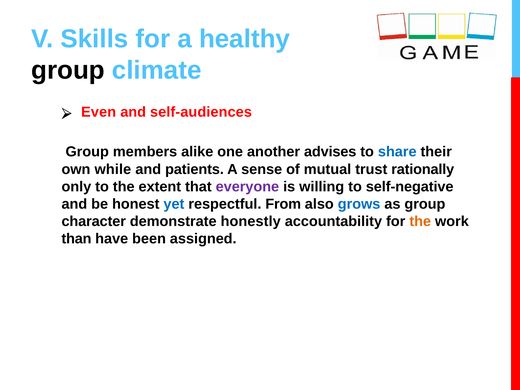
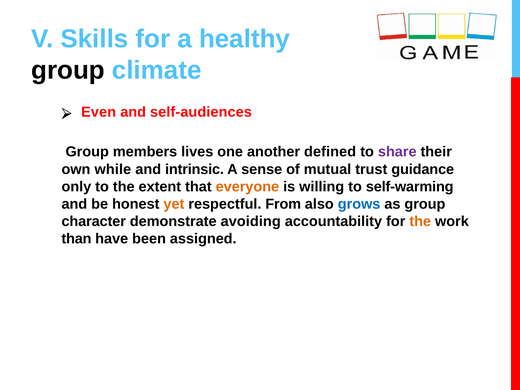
alike: alike -> lives (197, 152)
advises: advises -> defined (330, 152)
share colour: blue -> purple (397, 152)
patients: patients -> intrinsic (195, 169)
rationally: rationally -> guidance (423, 169)
everyone colour: purple -> orange (247, 187)
self-negative: self-negative -> self-warming (410, 187)
yet colour: blue -> orange (174, 204)
honestly: honestly -> avoiding (251, 221)
